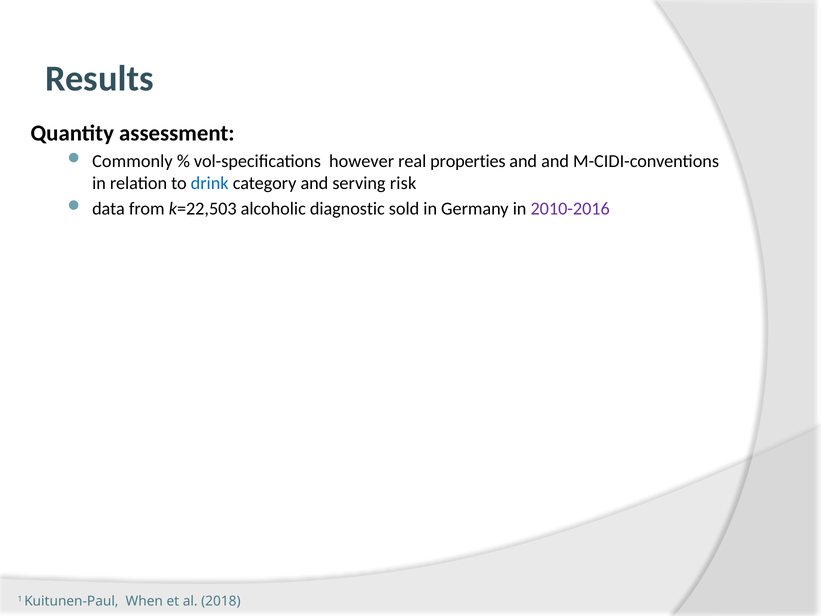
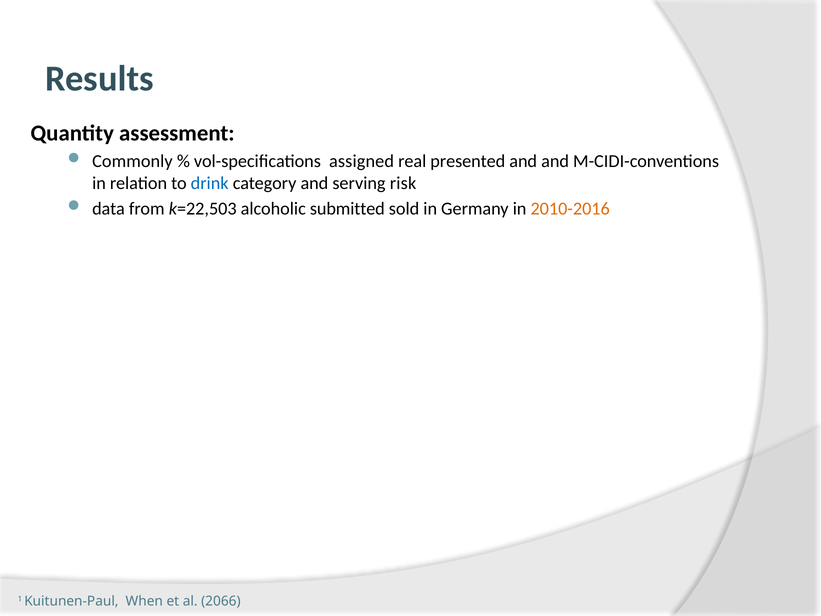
however: however -> assigned (362, 161)
properties: properties -> presented (468, 161)
diagnostic: diagnostic -> submitted (347, 209)
2010-2016 colour: purple -> orange (570, 209)
2018: 2018 -> 2066 (221, 601)
